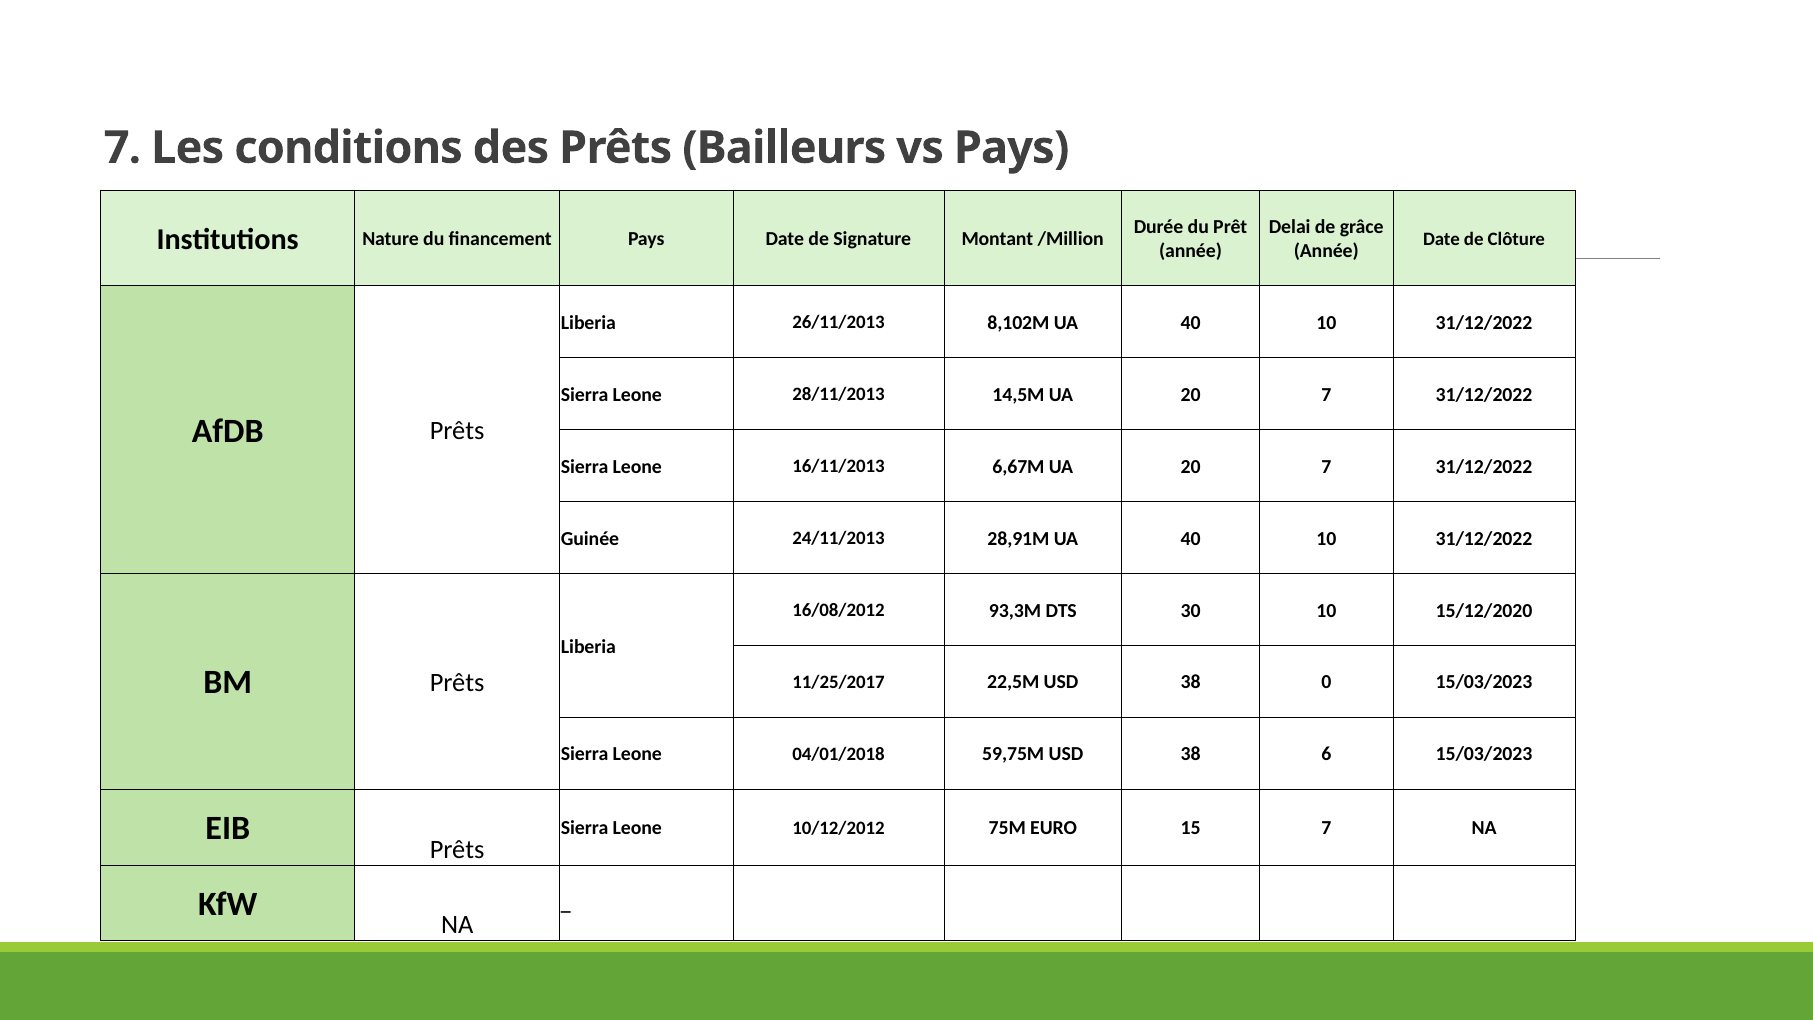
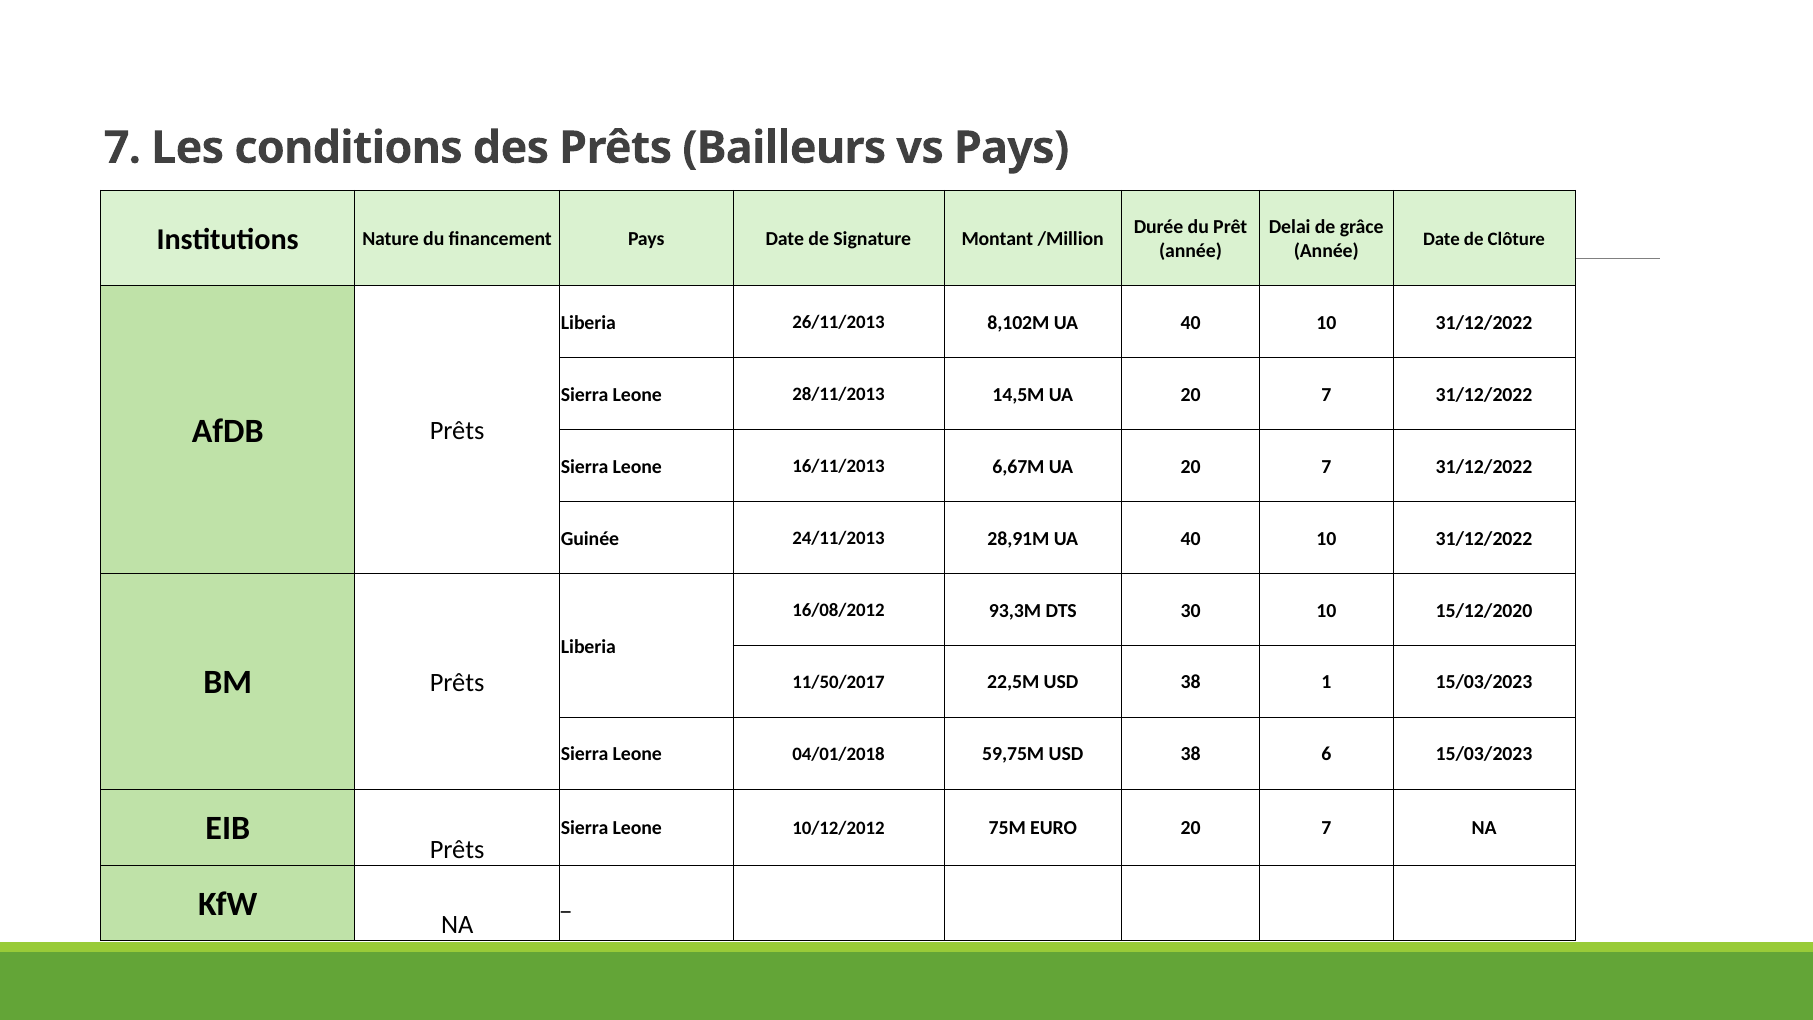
11/25/2017: 11/25/2017 -> 11/50/2017 (839, 682)
0: 0 -> 1 (1326, 682)
EURO 15: 15 -> 20 (1191, 828)
